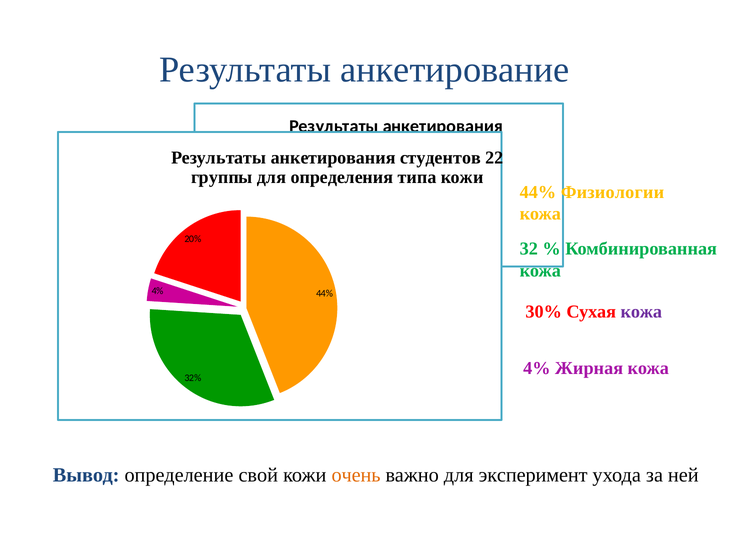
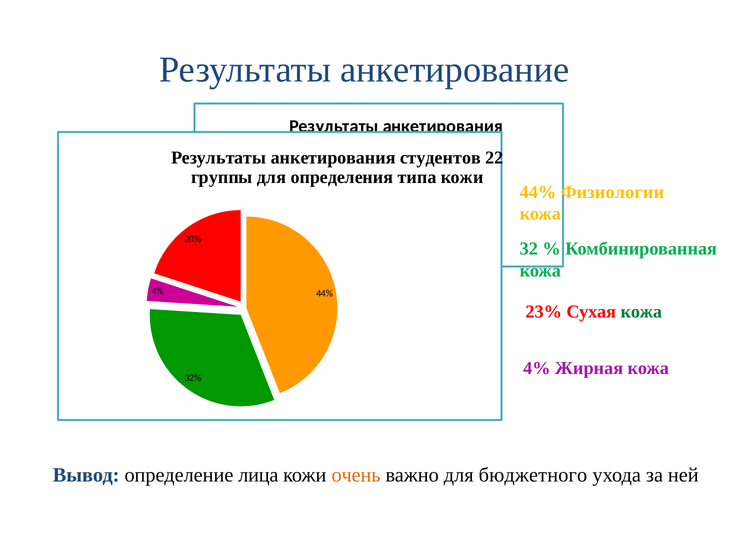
30%: 30% -> 23% (544, 312)
кожа colour: purple -> green (641, 312)
свой: свой -> лица (258, 476)
эксперимент: эксперимент -> бюджетного (533, 476)
